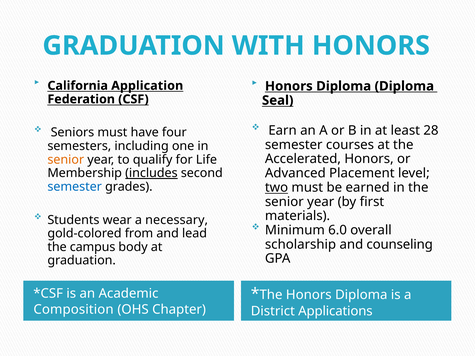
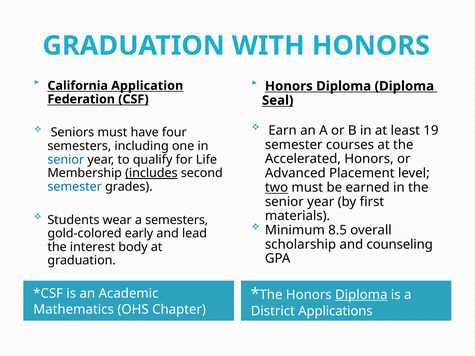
28: 28 -> 19 (431, 131)
senior colour: orange -> blue (66, 160)
a necessary: necessary -> semesters (177, 220)
6.0: 6.0 -> 8.5 (338, 230)
from: from -> early (139, 234)
campus: campus -> interest (93, 247)
Diploma underline: none -> present (361, 295)
Composition: Composition -> Mathematics (74, 310)
